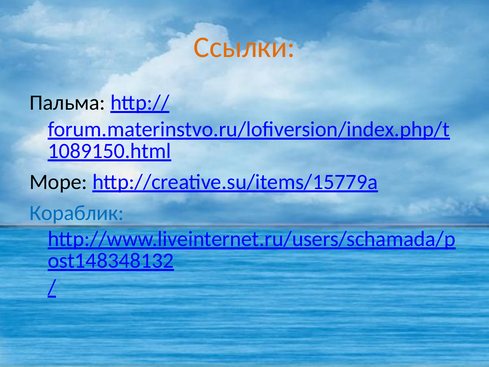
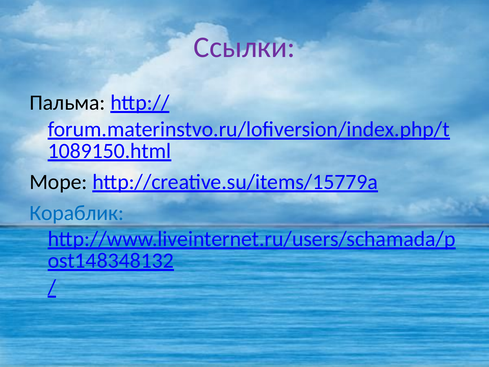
Ссылки colour: orange -> purple (244, 47)
